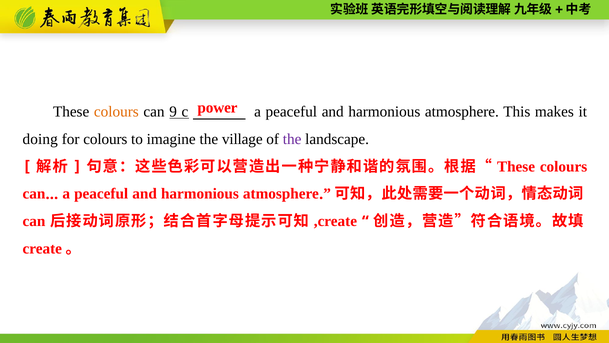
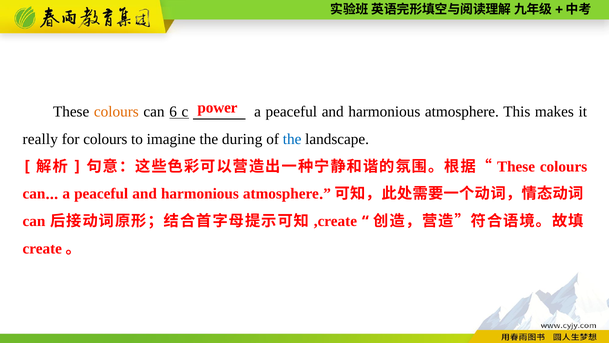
9: 9 -> 6 (173, 111)
doing: doing -> really (40, 139)
village: village -> during (242, 139)
the colour: purple -> blue (292, 139)
